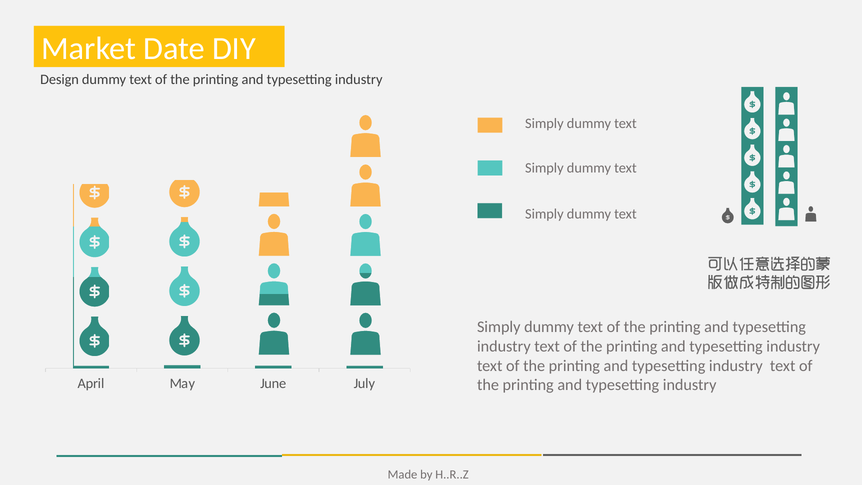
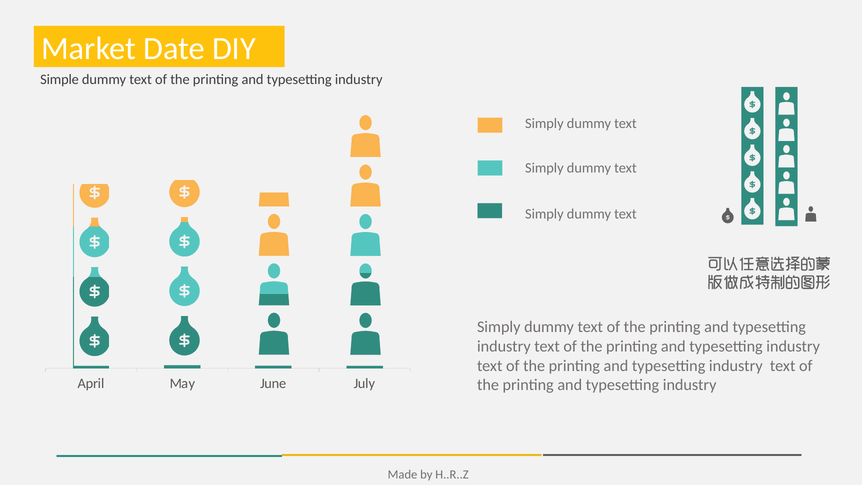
Design: Design -> Simple (60, 79)
